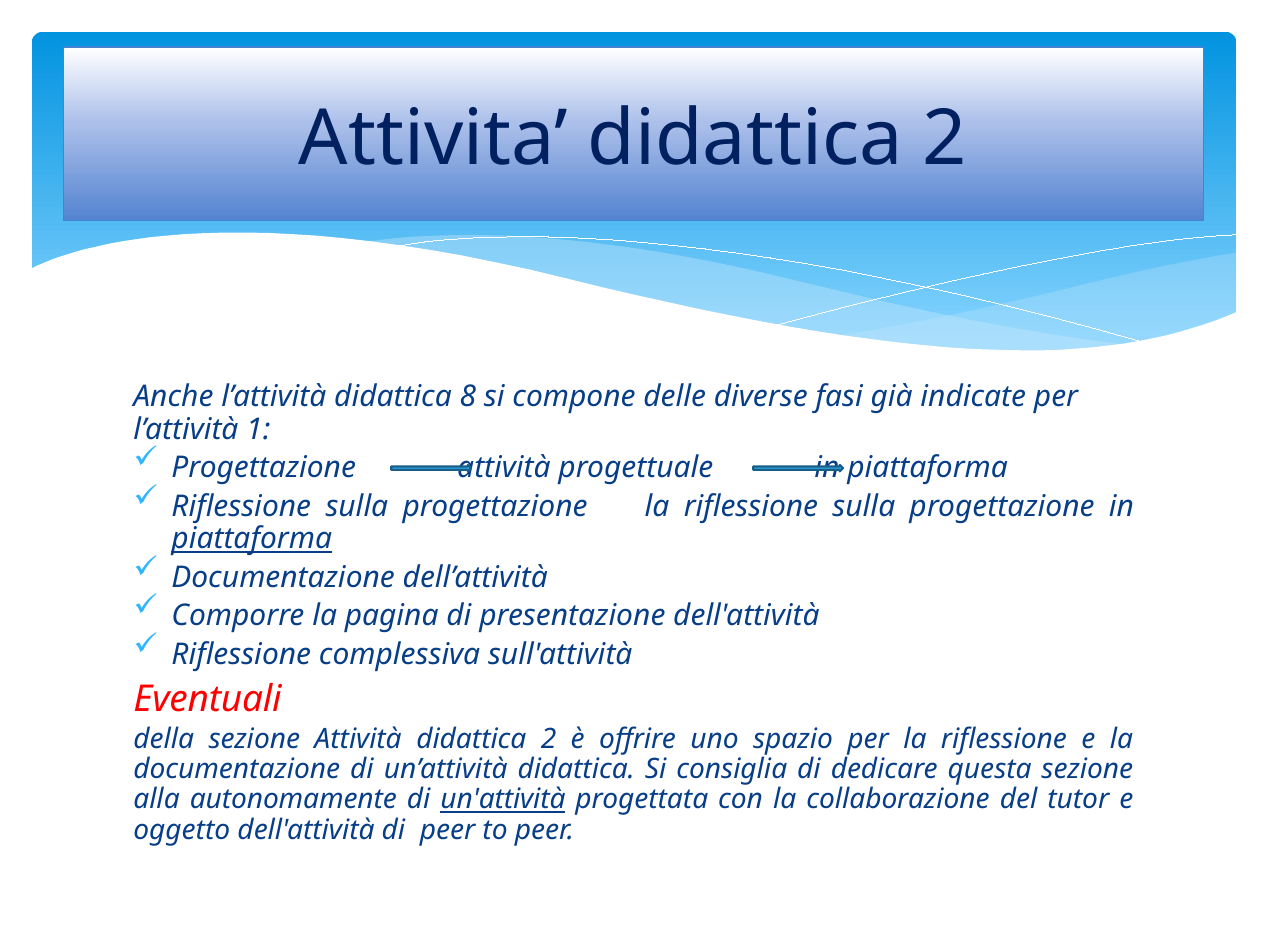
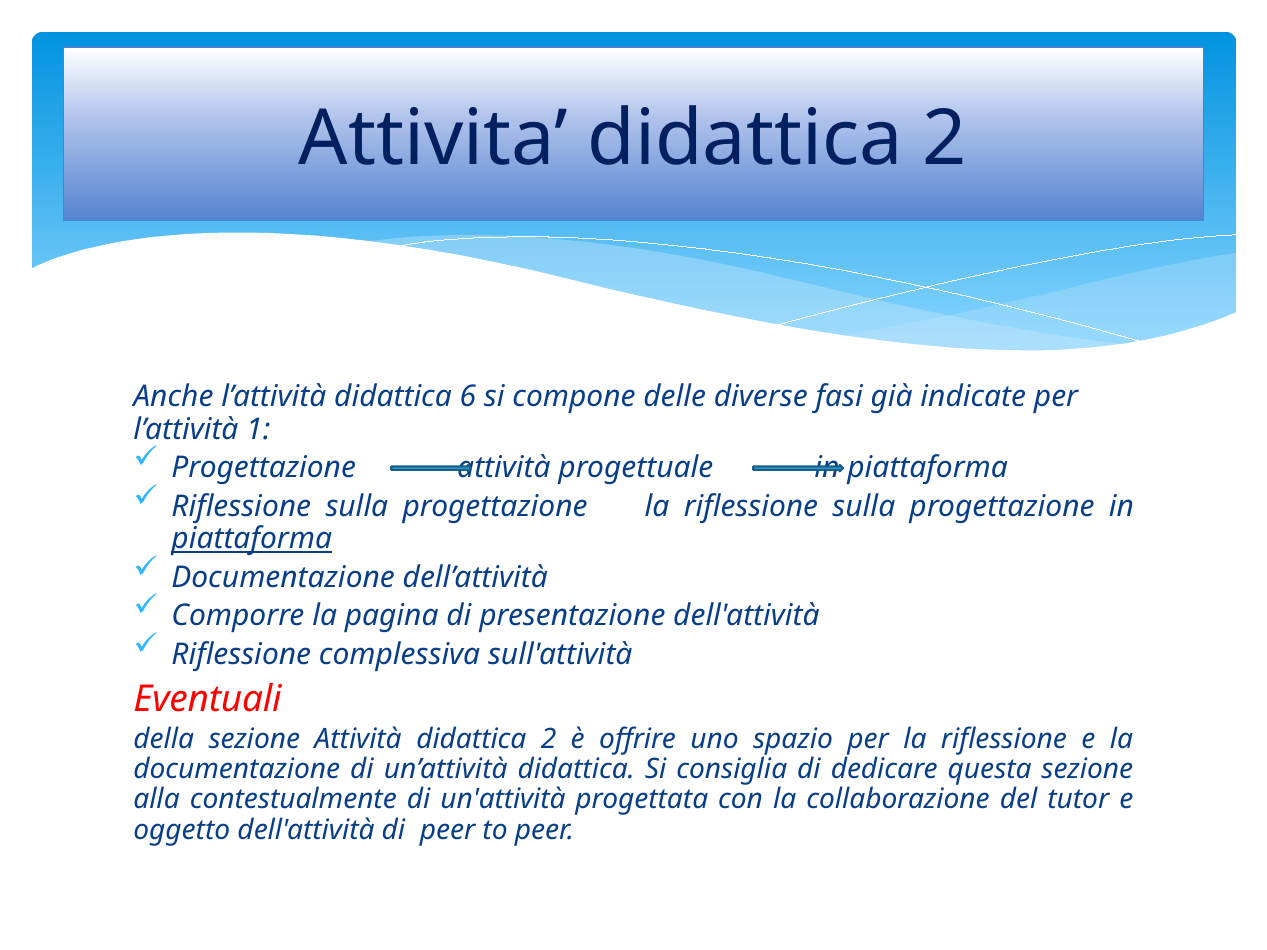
8: 8 -> 6 (468, 397)
autonomamente: autonomamente -> contestualmente (293, 800)
un'attività underline: present -> none (503, 800)
